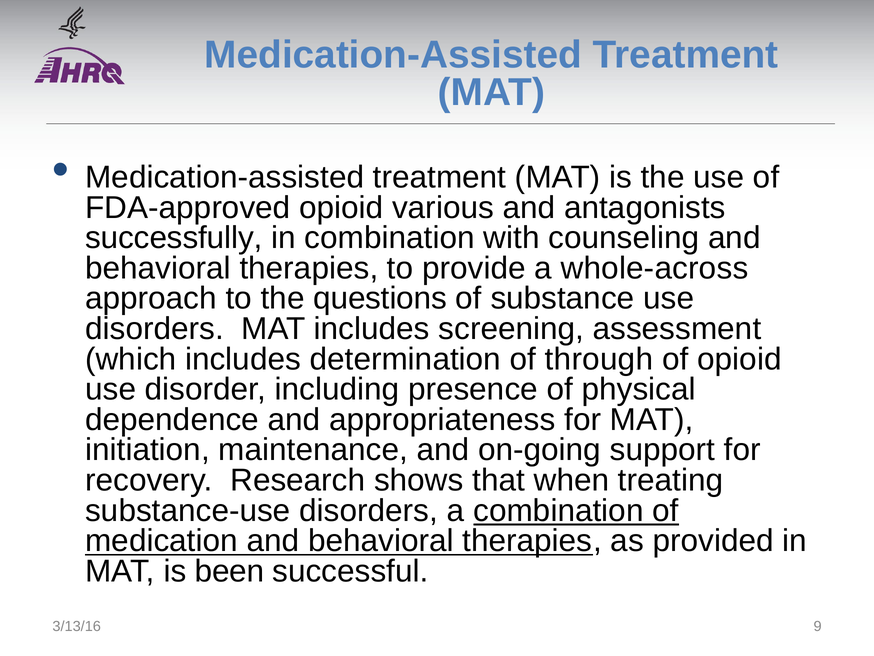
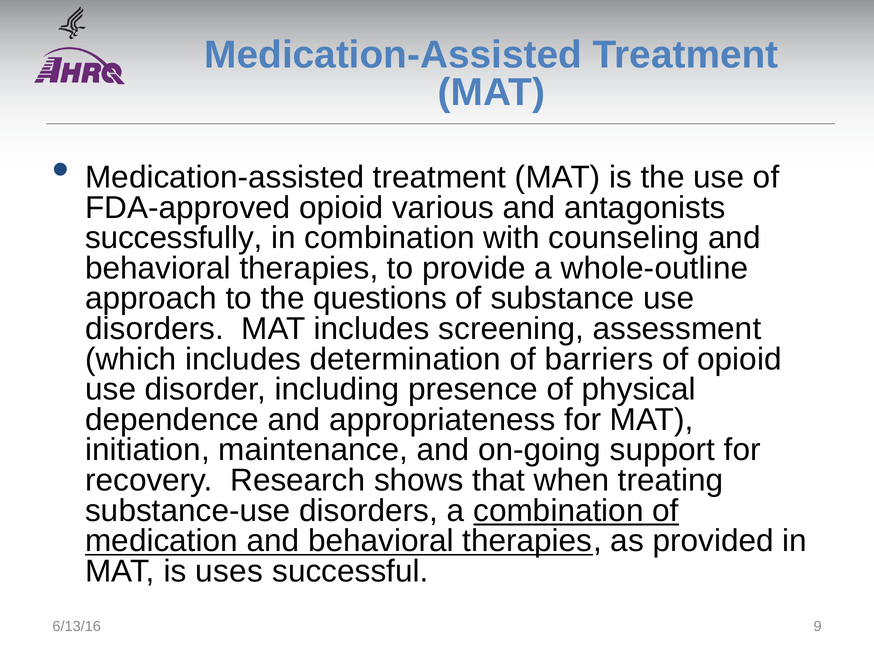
whole-across: whole-across -> whole-outline (655, 268)
through: through -> barriers (599, 359)
been: been -> uses (229, 571)
3/13/16: 3/13/16 -> 6/13/16 (77, 626)
